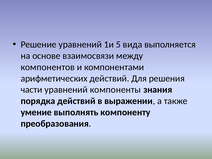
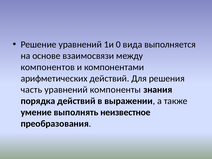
5: 5 -> 0 (118, 44)
части: части -> часть (31, 90)
компоненту: компоненту -> неизвестное (125, 112)
